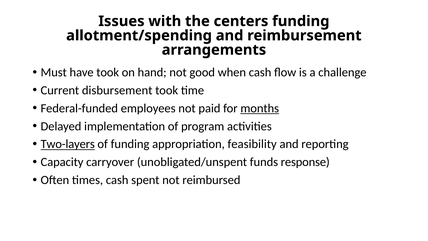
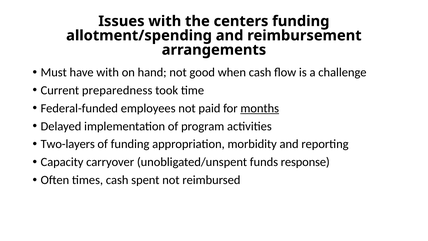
have took: took -> with (108, 72)
disbursement: disbursement -> preparedness (117, 90)
Two-layers underline: present -> none (68, 144)
feasibility: feasibility -> morbidity (252, 144)
